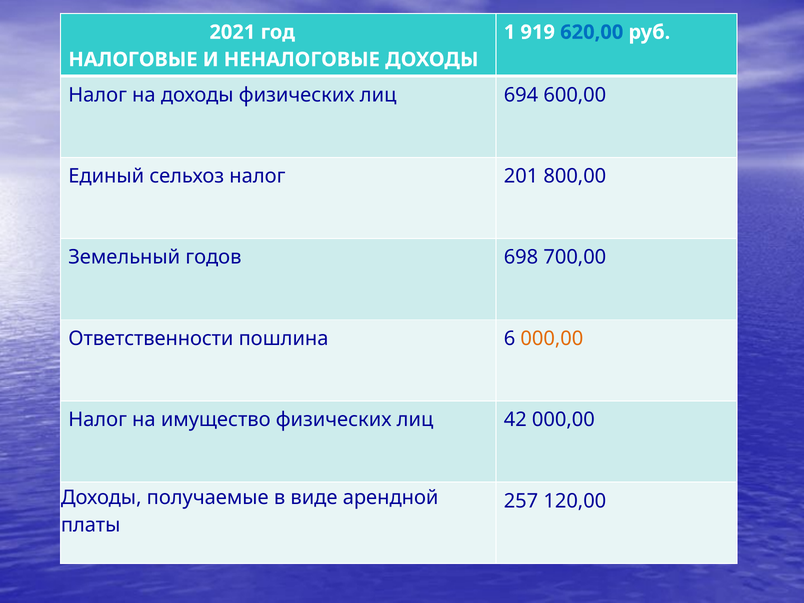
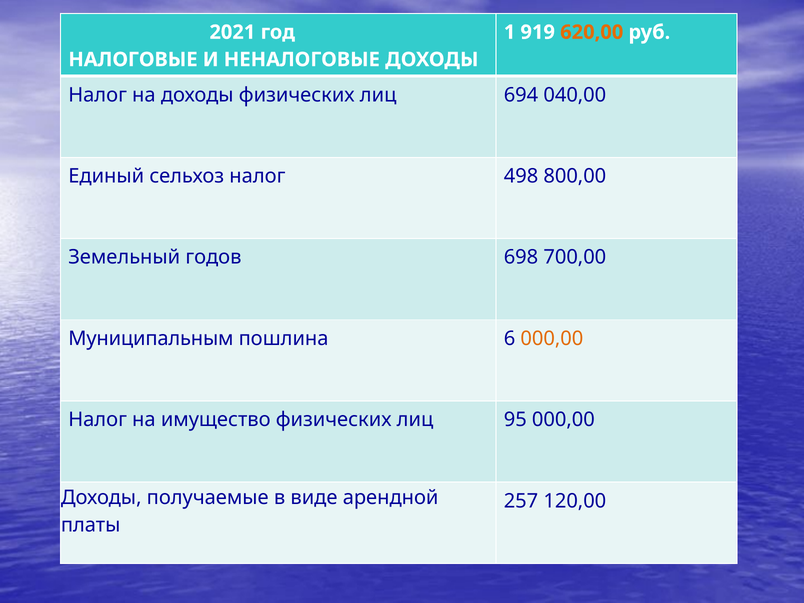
620,00 colour: blue -> orange (592, 32)
600,00: 600,00 -> 040,00 (575, 95)
201: 201 -> 498 (521, 176)
Ответственности: Ответственности -> Муниципальным (151, 339)
42: 42 -> 95 (515, 420)
